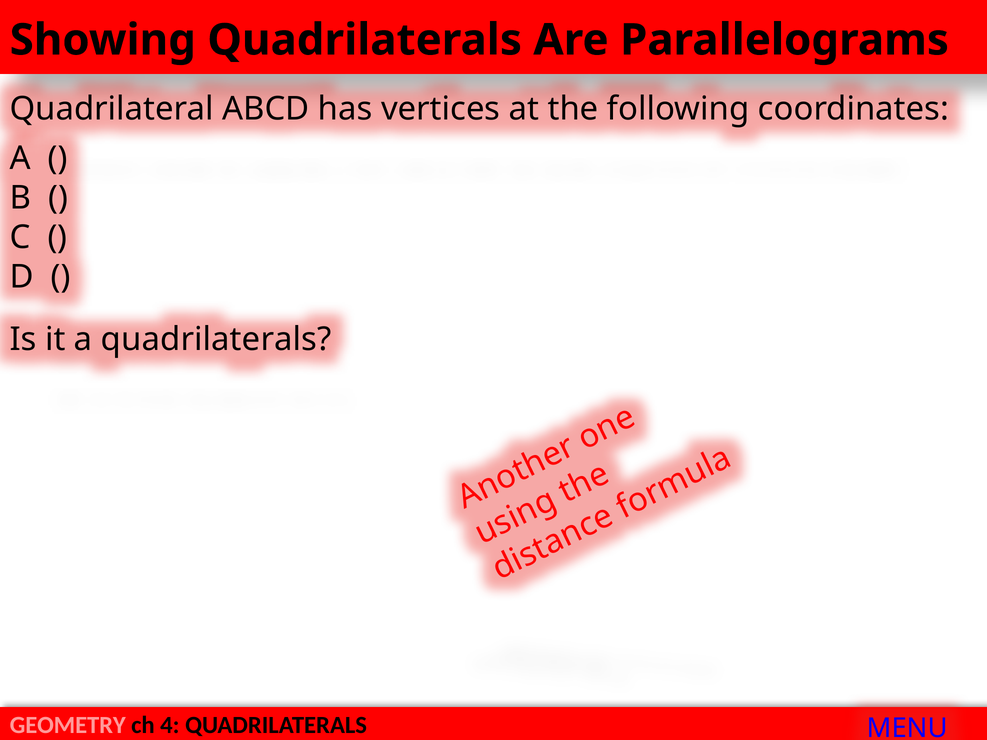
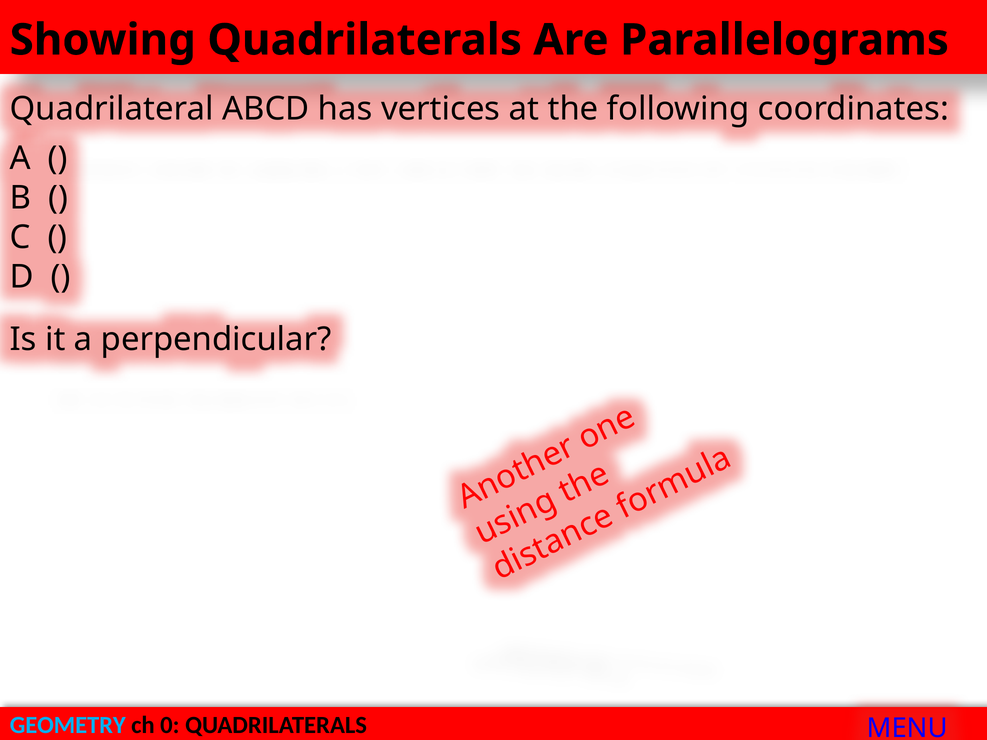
a quadrilaterals: quadrilaterals -> perpendicular (216, 339)
GEOMETRY colour: pink -> light blue (68, 726)
4: 4 -> 0 (170, 726)
